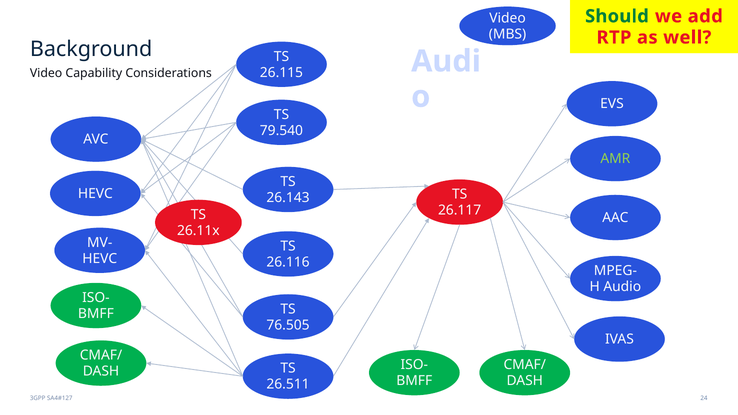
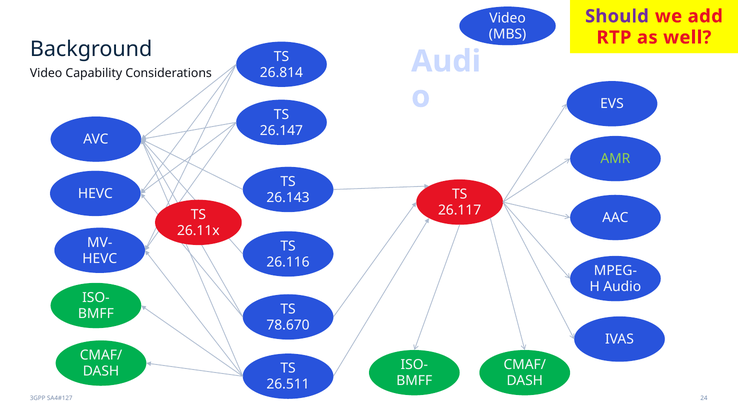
Should colour: green -> purple (617, 16)
26.115: 26.115 -> 26.814 (281, 72)
79.540: 79.540 -> 26.147 (281, 131)
76.505: 76.505 -> 78.670 (288, 325)
